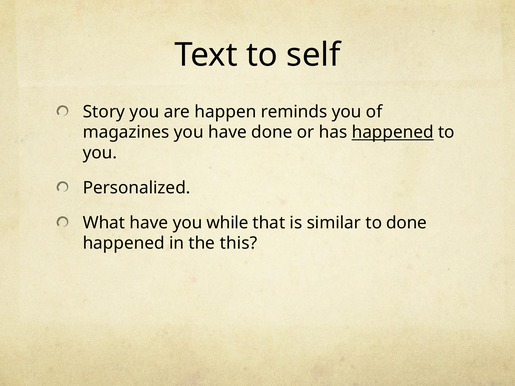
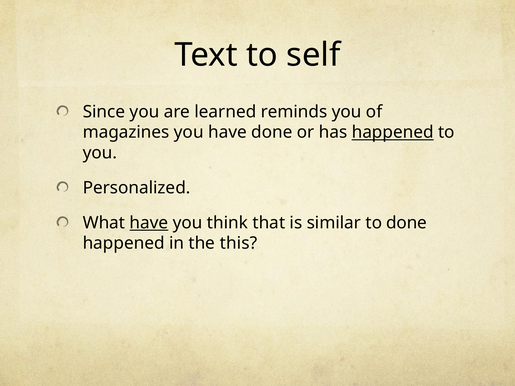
Story: Story -> Since (104, 112)
happen: happen -> learned (225, 112)
have underline: none -> present (149, 223)
while: while -> think (227, 223)
